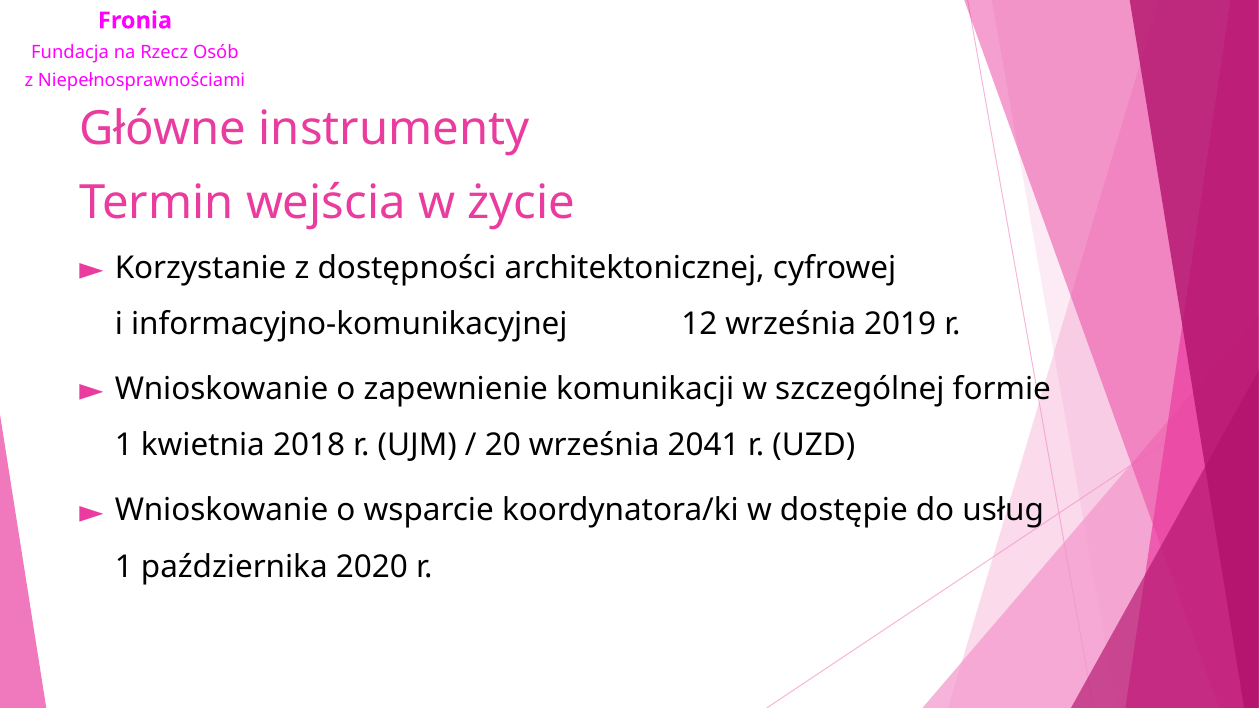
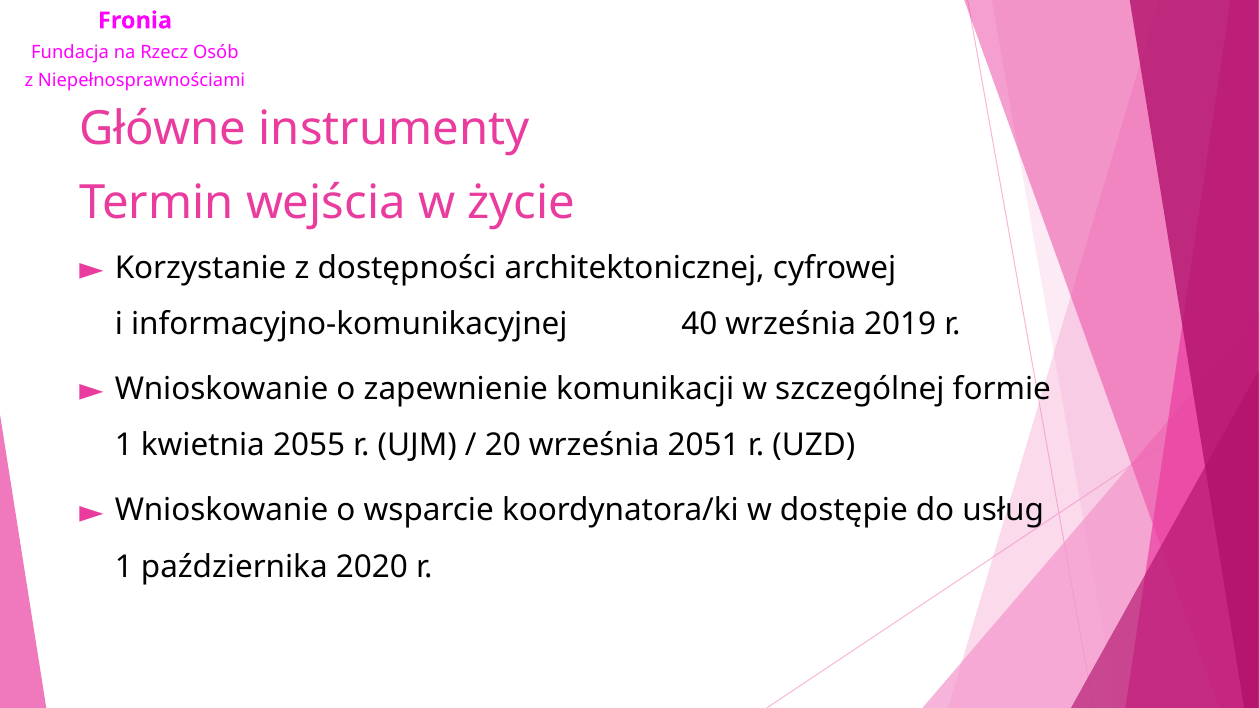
12: 12 -> 40 (699, 324)
2018: 2018 -> 2055 (309, 446)
2041: 2041 -> 2051 (704, 446)
